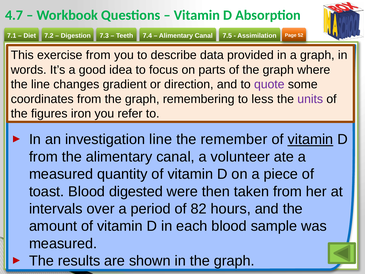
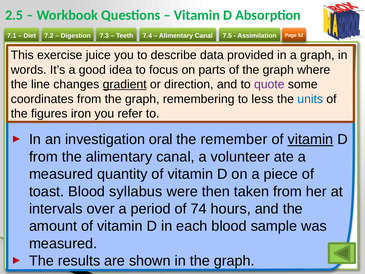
4.7: 4.7 -> 2.5 (14, 15)
exercise from: from -> juice (98, 55)
gradient underline: none -> present (125, 84)
units colour: purple -> blue (310, 99)
investigation line: line -> oral (161, 139)
digested: digested -> syllabus (136, 191)
82: 82 -> 74 (199, 209)
